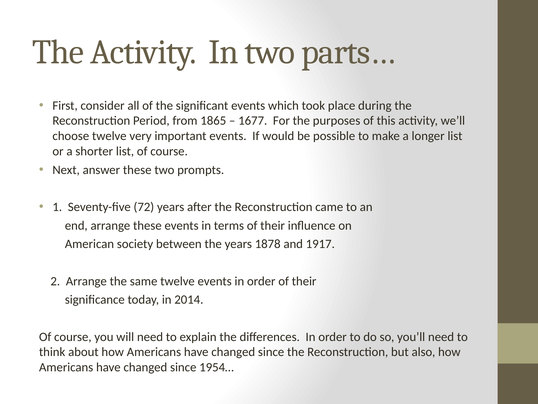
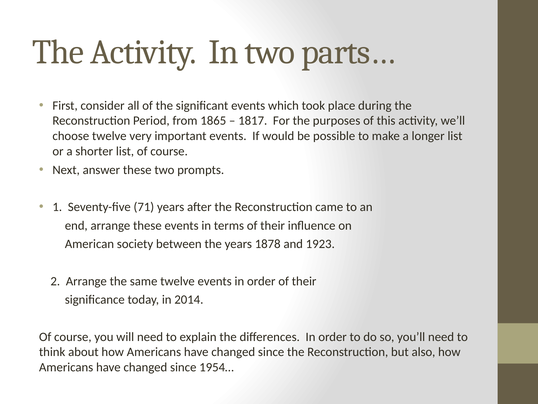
1677: 1677 -> 1817 (253, 121)
72: 72 -> 71 (144, 207)
1917: 1917 -> 1923 (320, 244)
